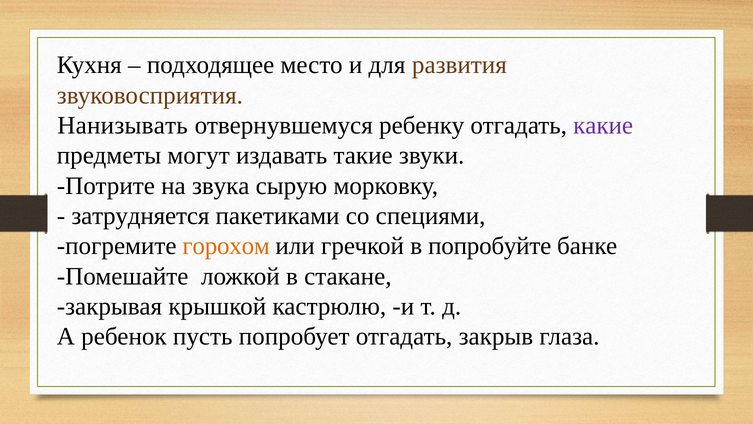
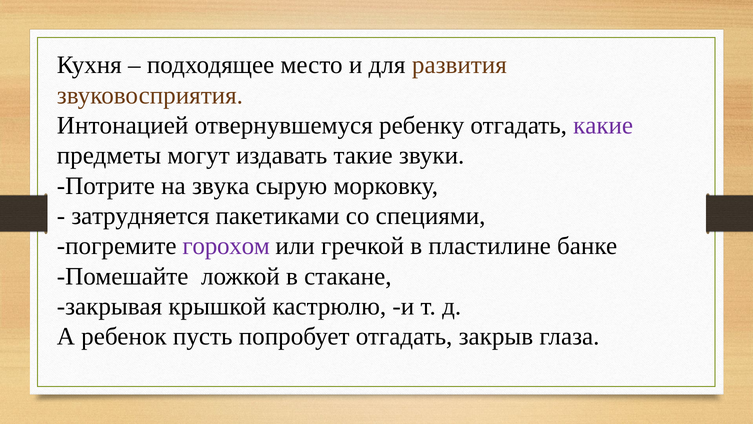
Нанизывать: Нанизывать -> Интонацией (123, 125)
горохом colour: orange -> purple (226, 246)
попробуйте: попробуйте -> пластилине (490, 246)
